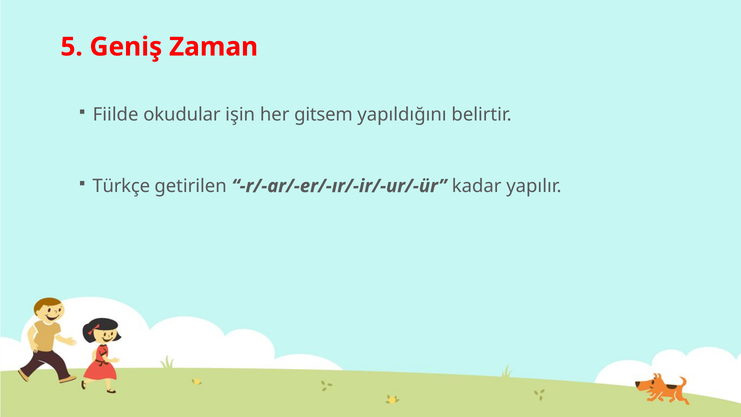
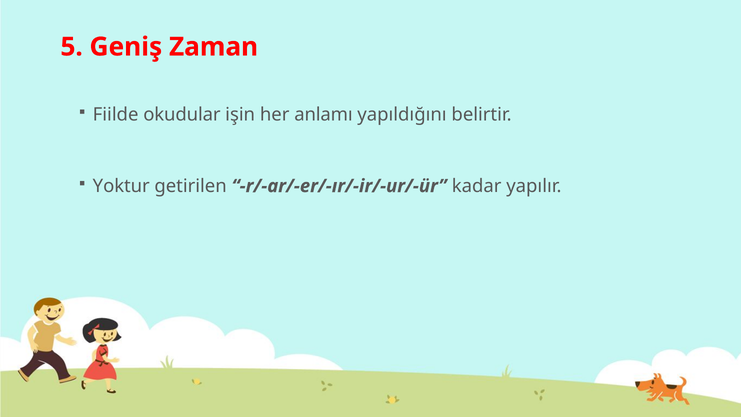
gitsem: gitsem -> anlamı (323, 114)
Türkçe: Türkçe -> Yoktur (121, 186)
